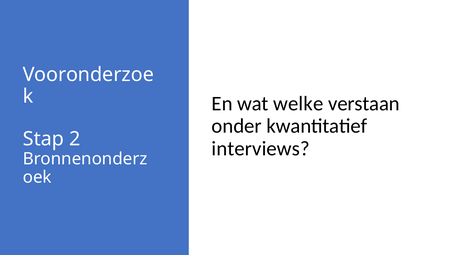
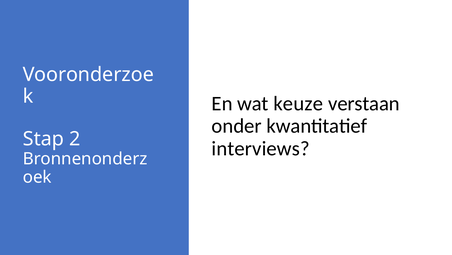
welke: welke -> keuze (298, 103)
